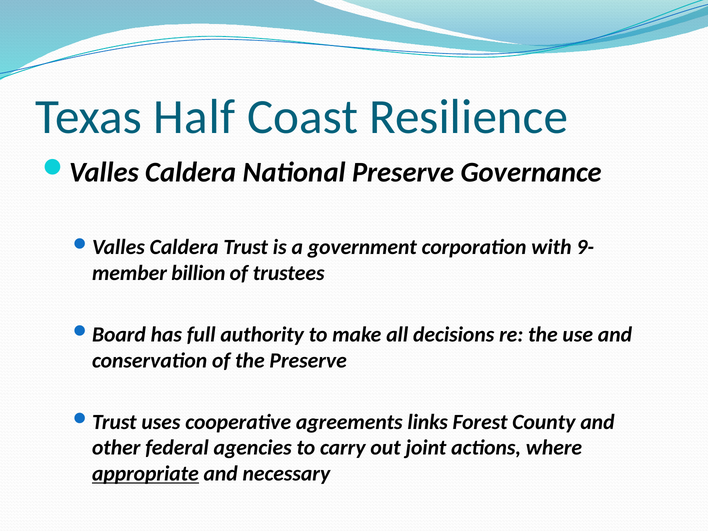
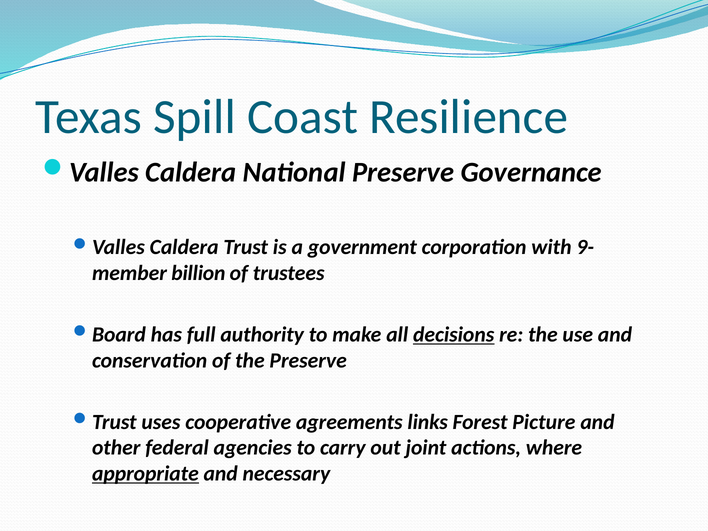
Half: Half -> Spill (194, 117)
decisions underline: none -> present (454, 335)
County: County -> Picture (544, 422)
